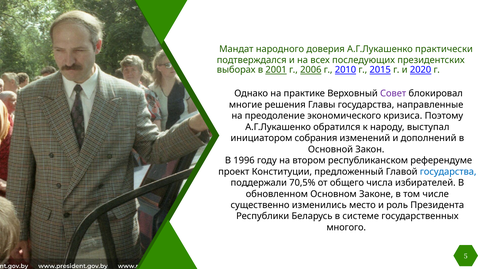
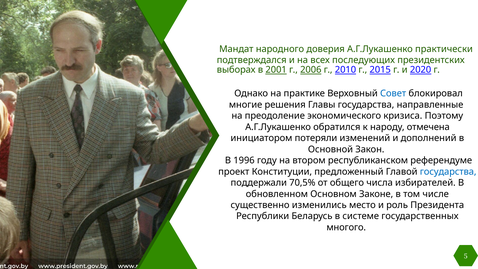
Совет colour: purple -> blue (393, 94)
выступал: выступал -> отмечена (428, 127)
собрания: собрания -> потеряли (316, 138)
